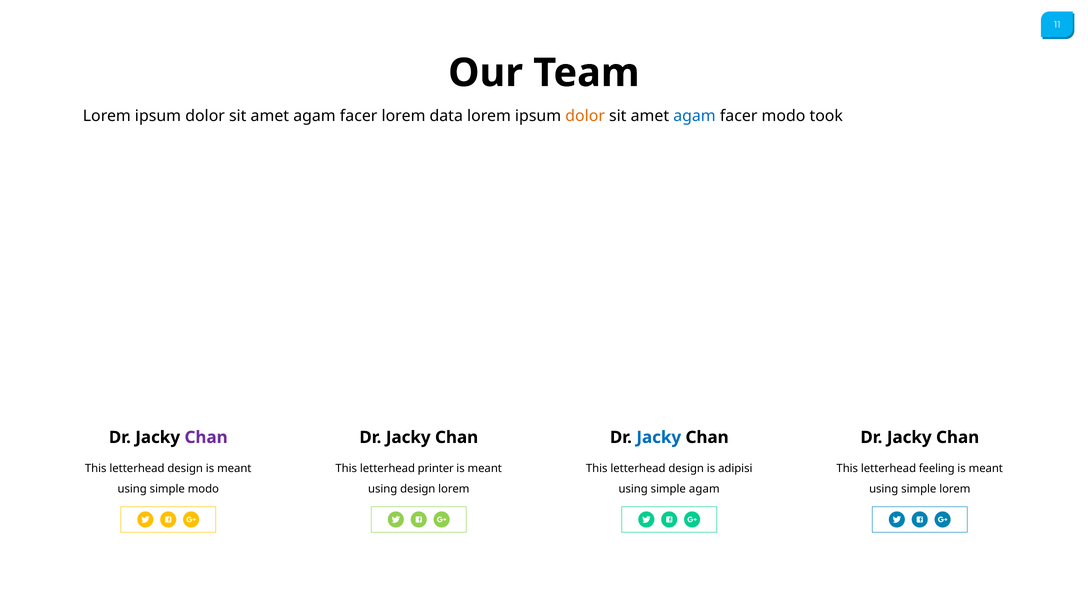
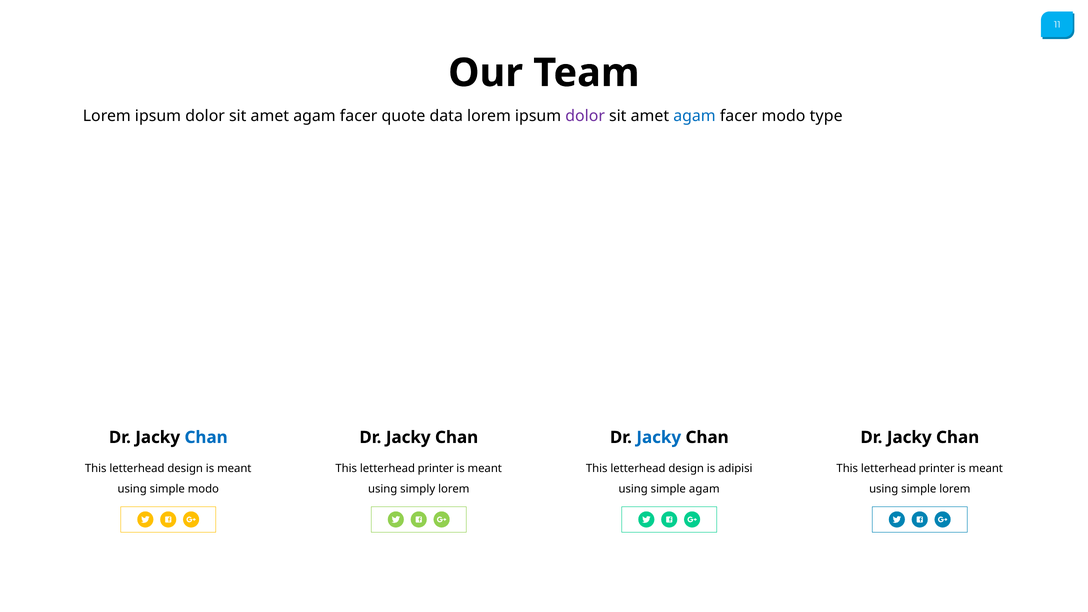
facer lorem: lorem -> quote (404, 116)
dolor colour: orange -> purple (585, 116)
took: took -> type (826, 116)
Chan colour: purple -> blue (206, 437)
feeling: feeling -> printer (937, 469)
using design: design -> simply (418, 489)
